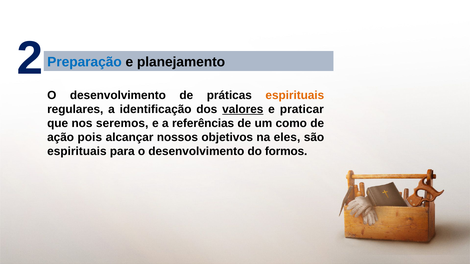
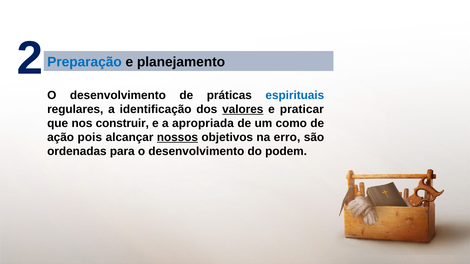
espirituais colour: orange -> blue (295, 95)
seremos: seremos -> construir (122, 123)
referências: referências -> apropriada (203, 123)
nossos underline: none -> present (177, 138)
eles: eles -> erro (287, 138)
espirituais: espirituais -> ordenadas (77, 152)
formos: formos -> podem (286, 152)
